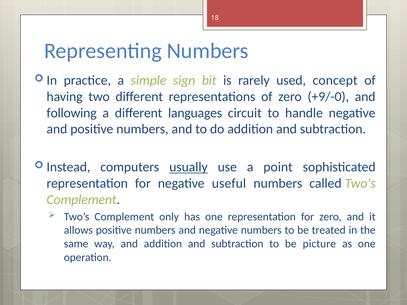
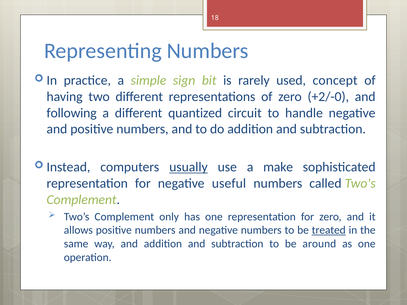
+9/-0: +9/-0 -> +2/-0 (328, 97)
languages: languages -> quantized (195, 113)
point: point -> make (278, 167)
treated underline: none -> present (329, 230)
picture: picture -> around (319, 244)
